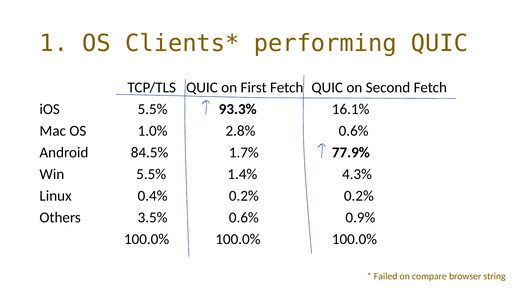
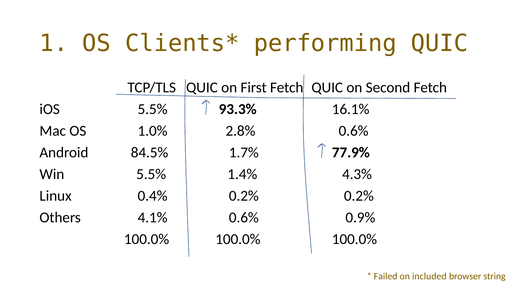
3.5%: 3.5% -> 4.1% (153, 218)
compare: compare -> included (429, 277)
